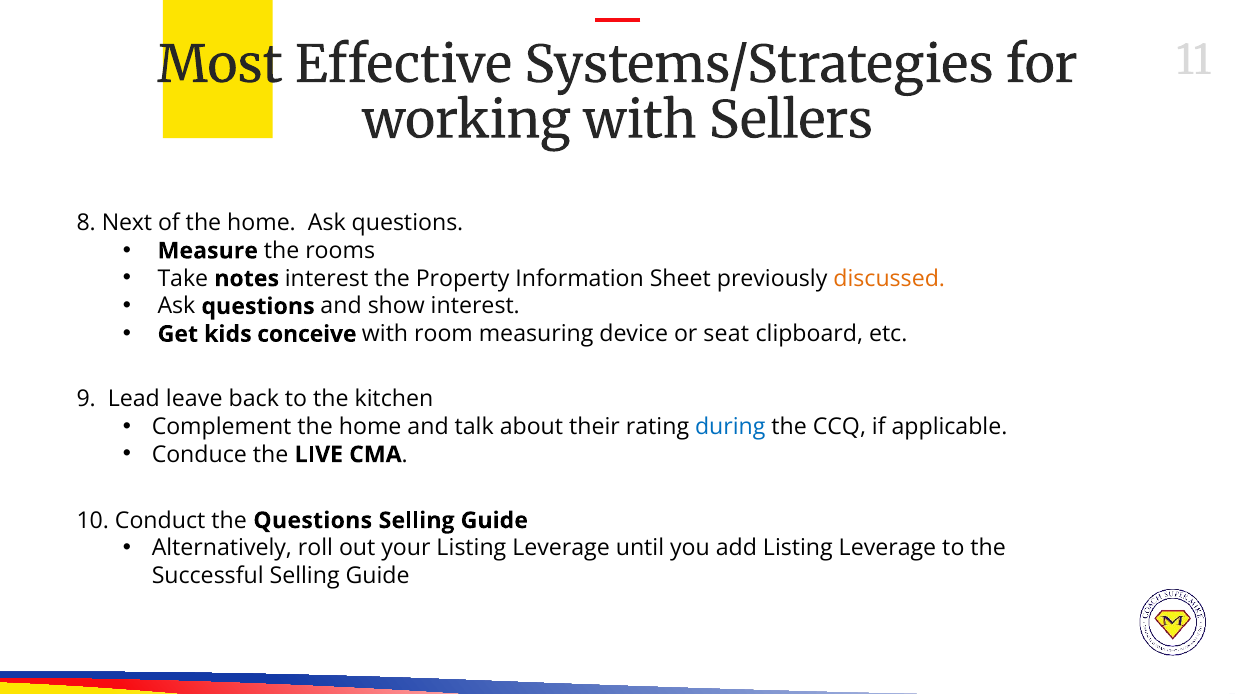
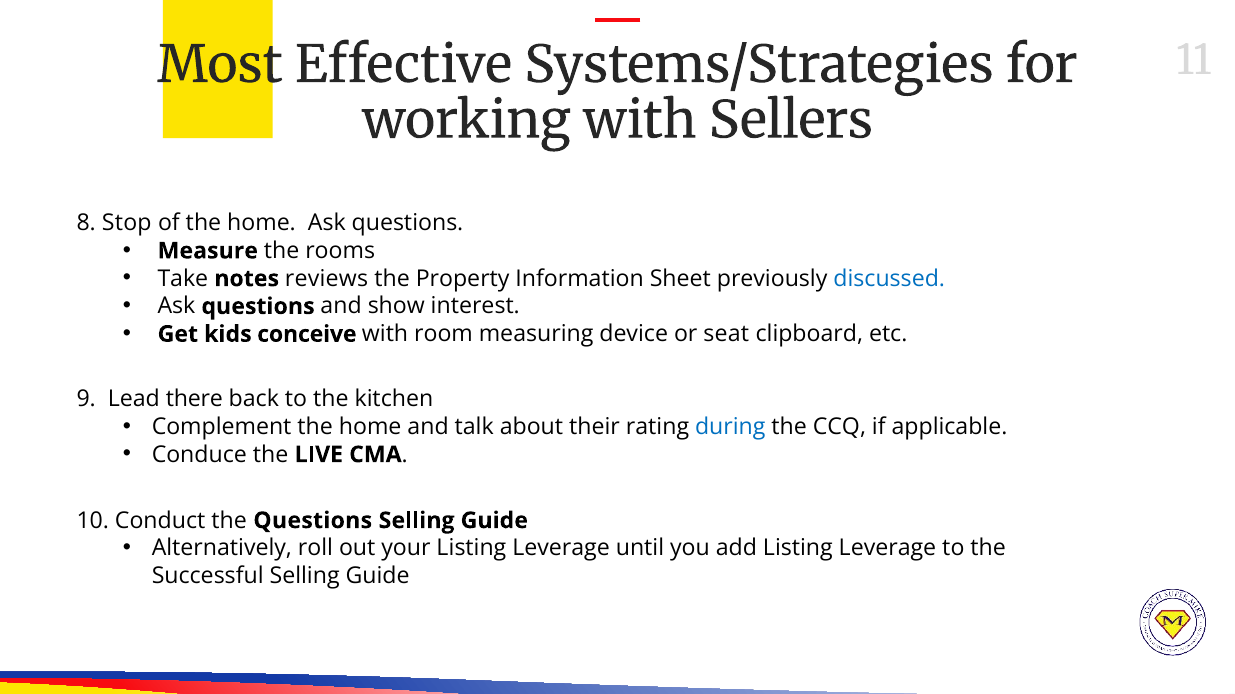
Next: Next -> Stop (127, 223)
notes interest: interest -> reviews (326, 279)
discussed colour: orange -> blue (889, 279)
leave: leave -> there (194, 399)
